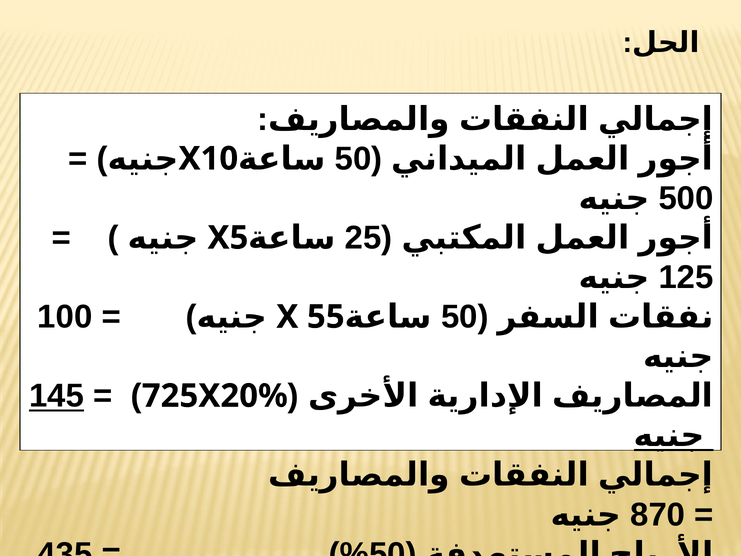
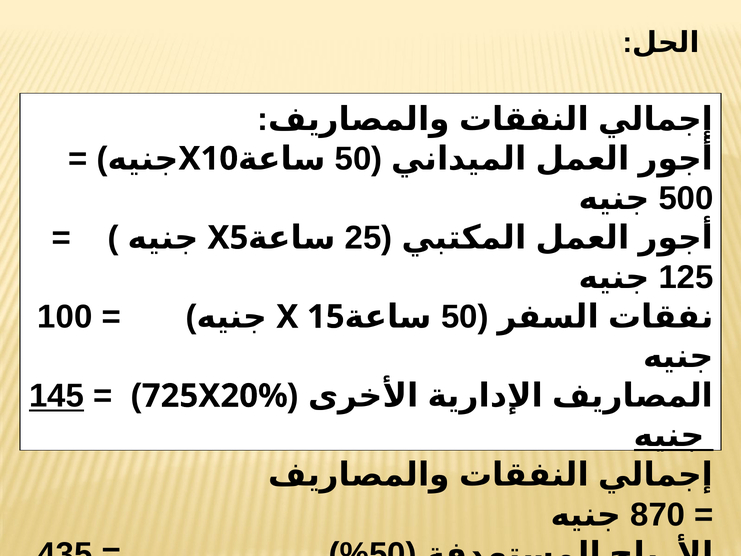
55: 55 -> 15 (326, 317)
